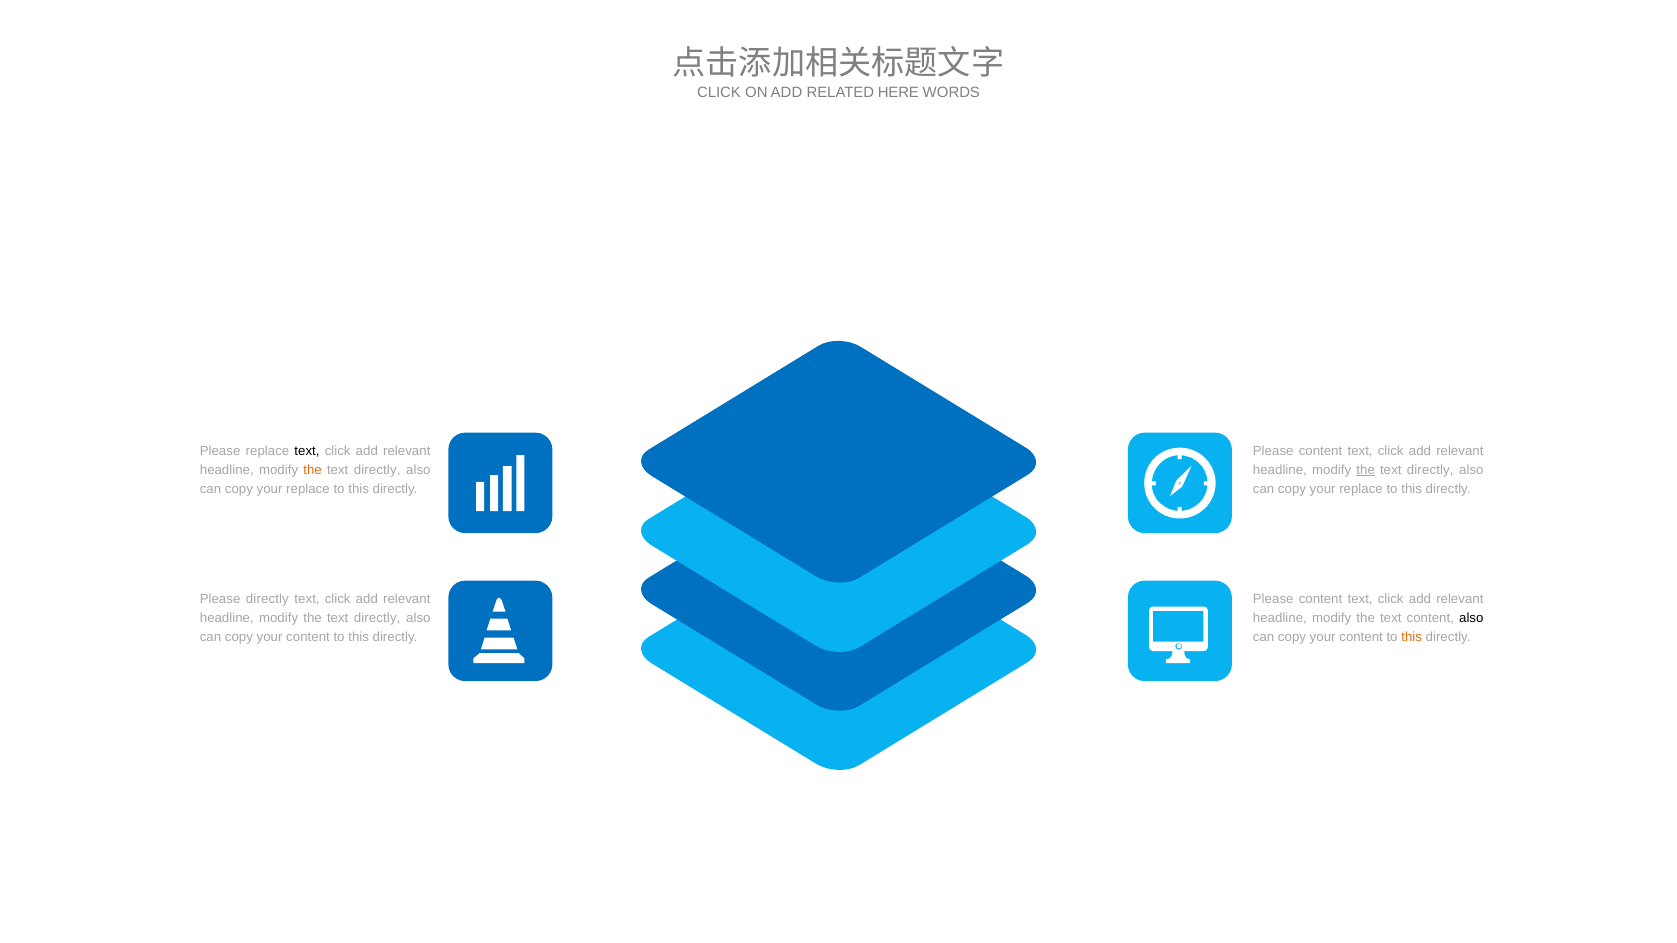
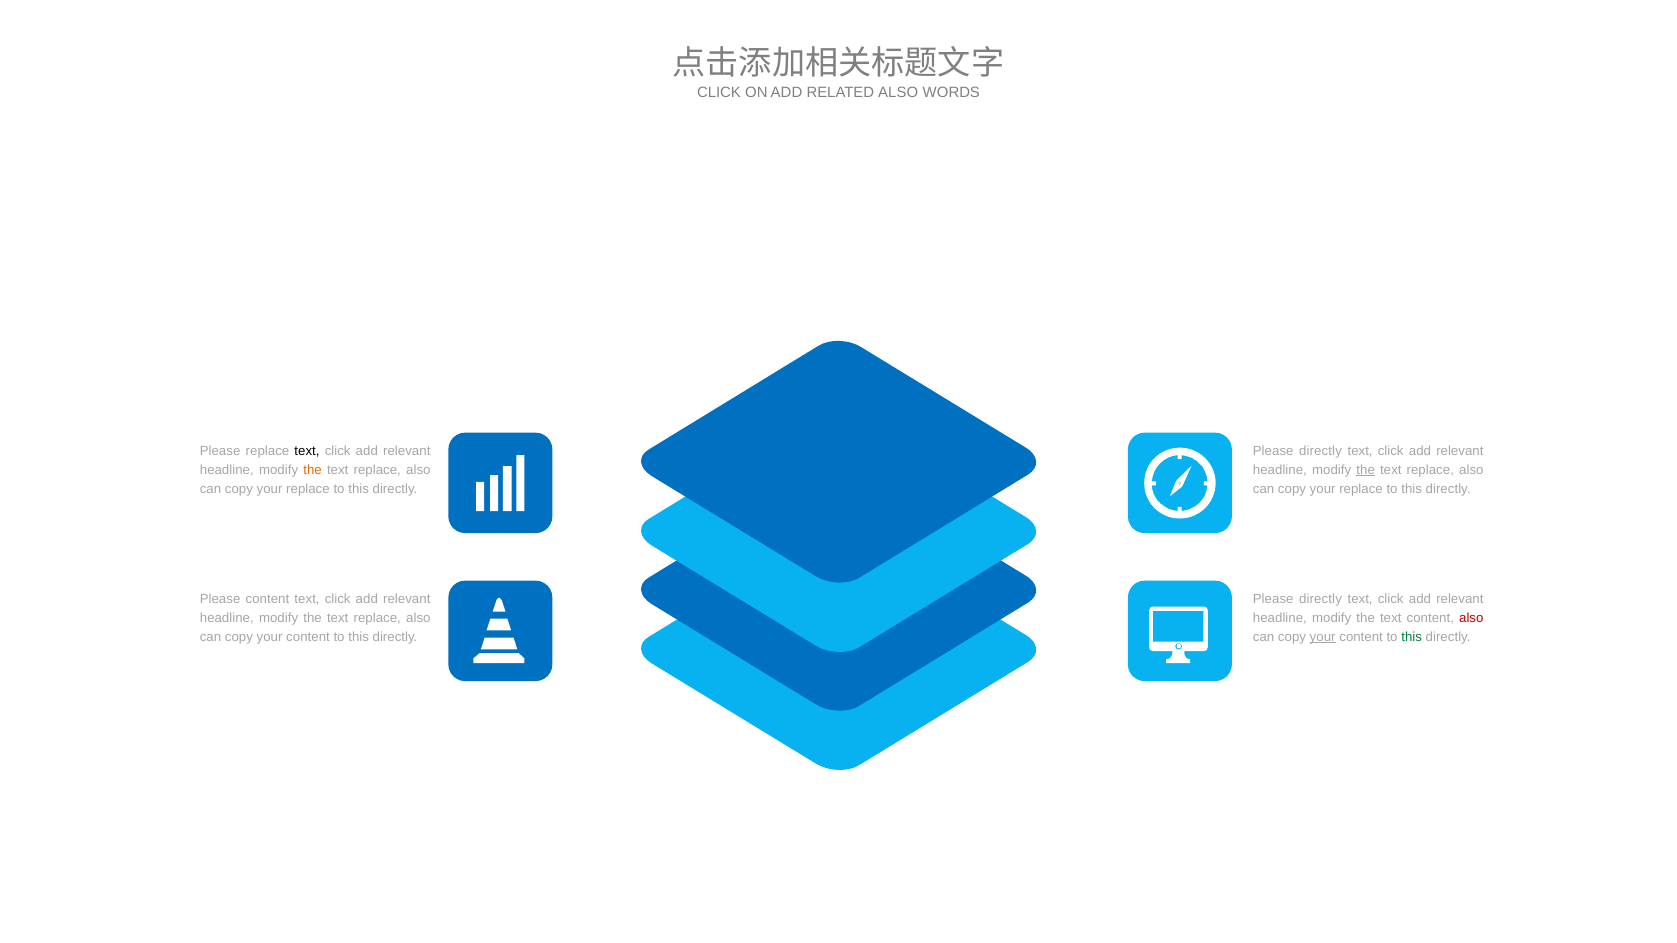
RELATED HERE: HERE -> ALSO (898, 92)
content: content -> directly (1320, 451)
directly: directly -> replace (377, 470)
directly: directly -> replace (1430, 470)
Please directly: directly -> content (267, 599)
content: content -> directly (1320, 599)
directly: directly -> replace (377, 618)
also colour: black -> red (1471, 618)
your underline: none -> present (1323, 637)
this colour: orange -> green (1412, 637)
